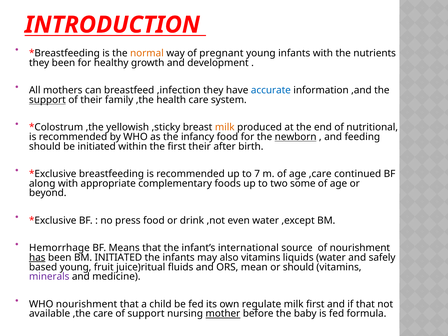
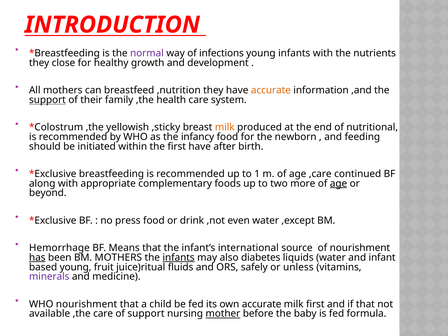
normal colour: orange -> purple (147, 53)
pregnant: pregnant -> infections (221, 53)
they been: been -> close (63, 63)
,infection: ,infection -> ,nutrition (179, 90)
accurate colour: blue -> orange (271, 90)
newborn underline: present -> none (296, 137)
first their: their -> have (200, 146)
7: 7 -> 1 (257, 174)
some: some -> more (303, 183)
age underline: none -> present (338, 183)
BM INITIATED: INITIATED -> MOTHERS (118, 258)
infants underline: none -> present (179, 258)
also vitamins: vitamins -> diabetes (261, 258)
safely: safely -> infant (382, 258)
mean: mean -> safely (254, 267)
or should: should -> unless (298, 267)
own regulate: regulate -> accurate (262, 304)
